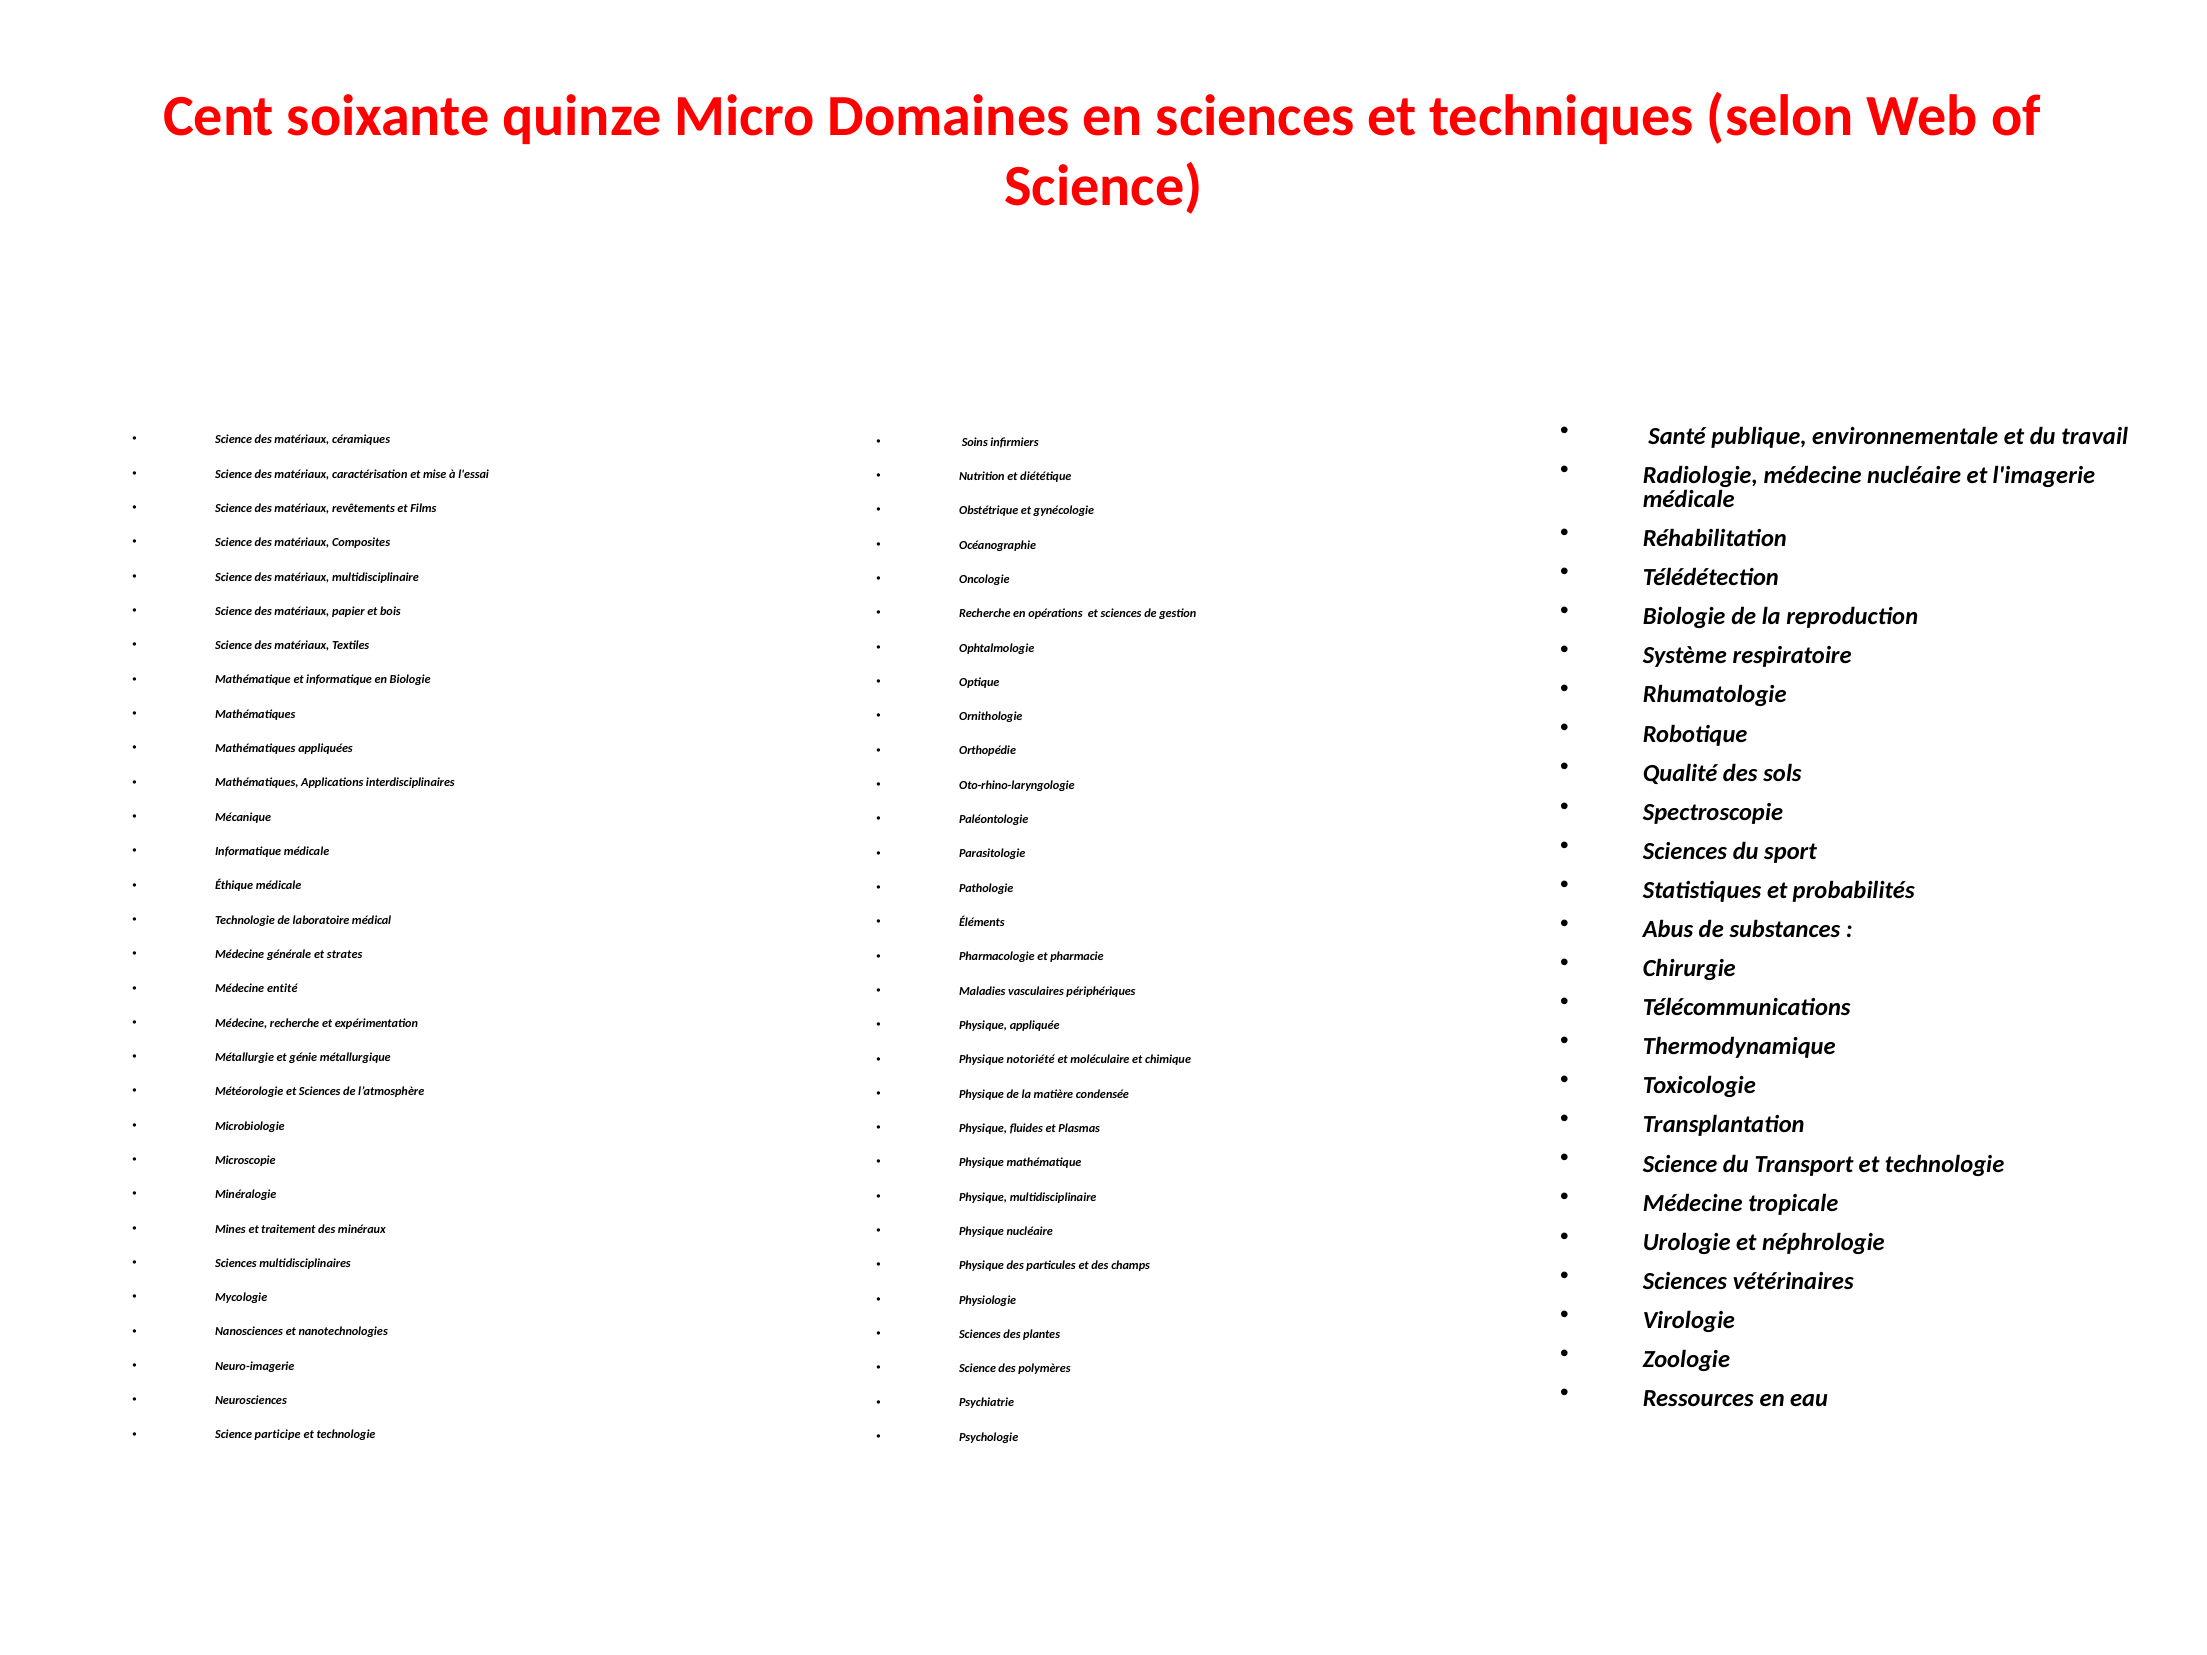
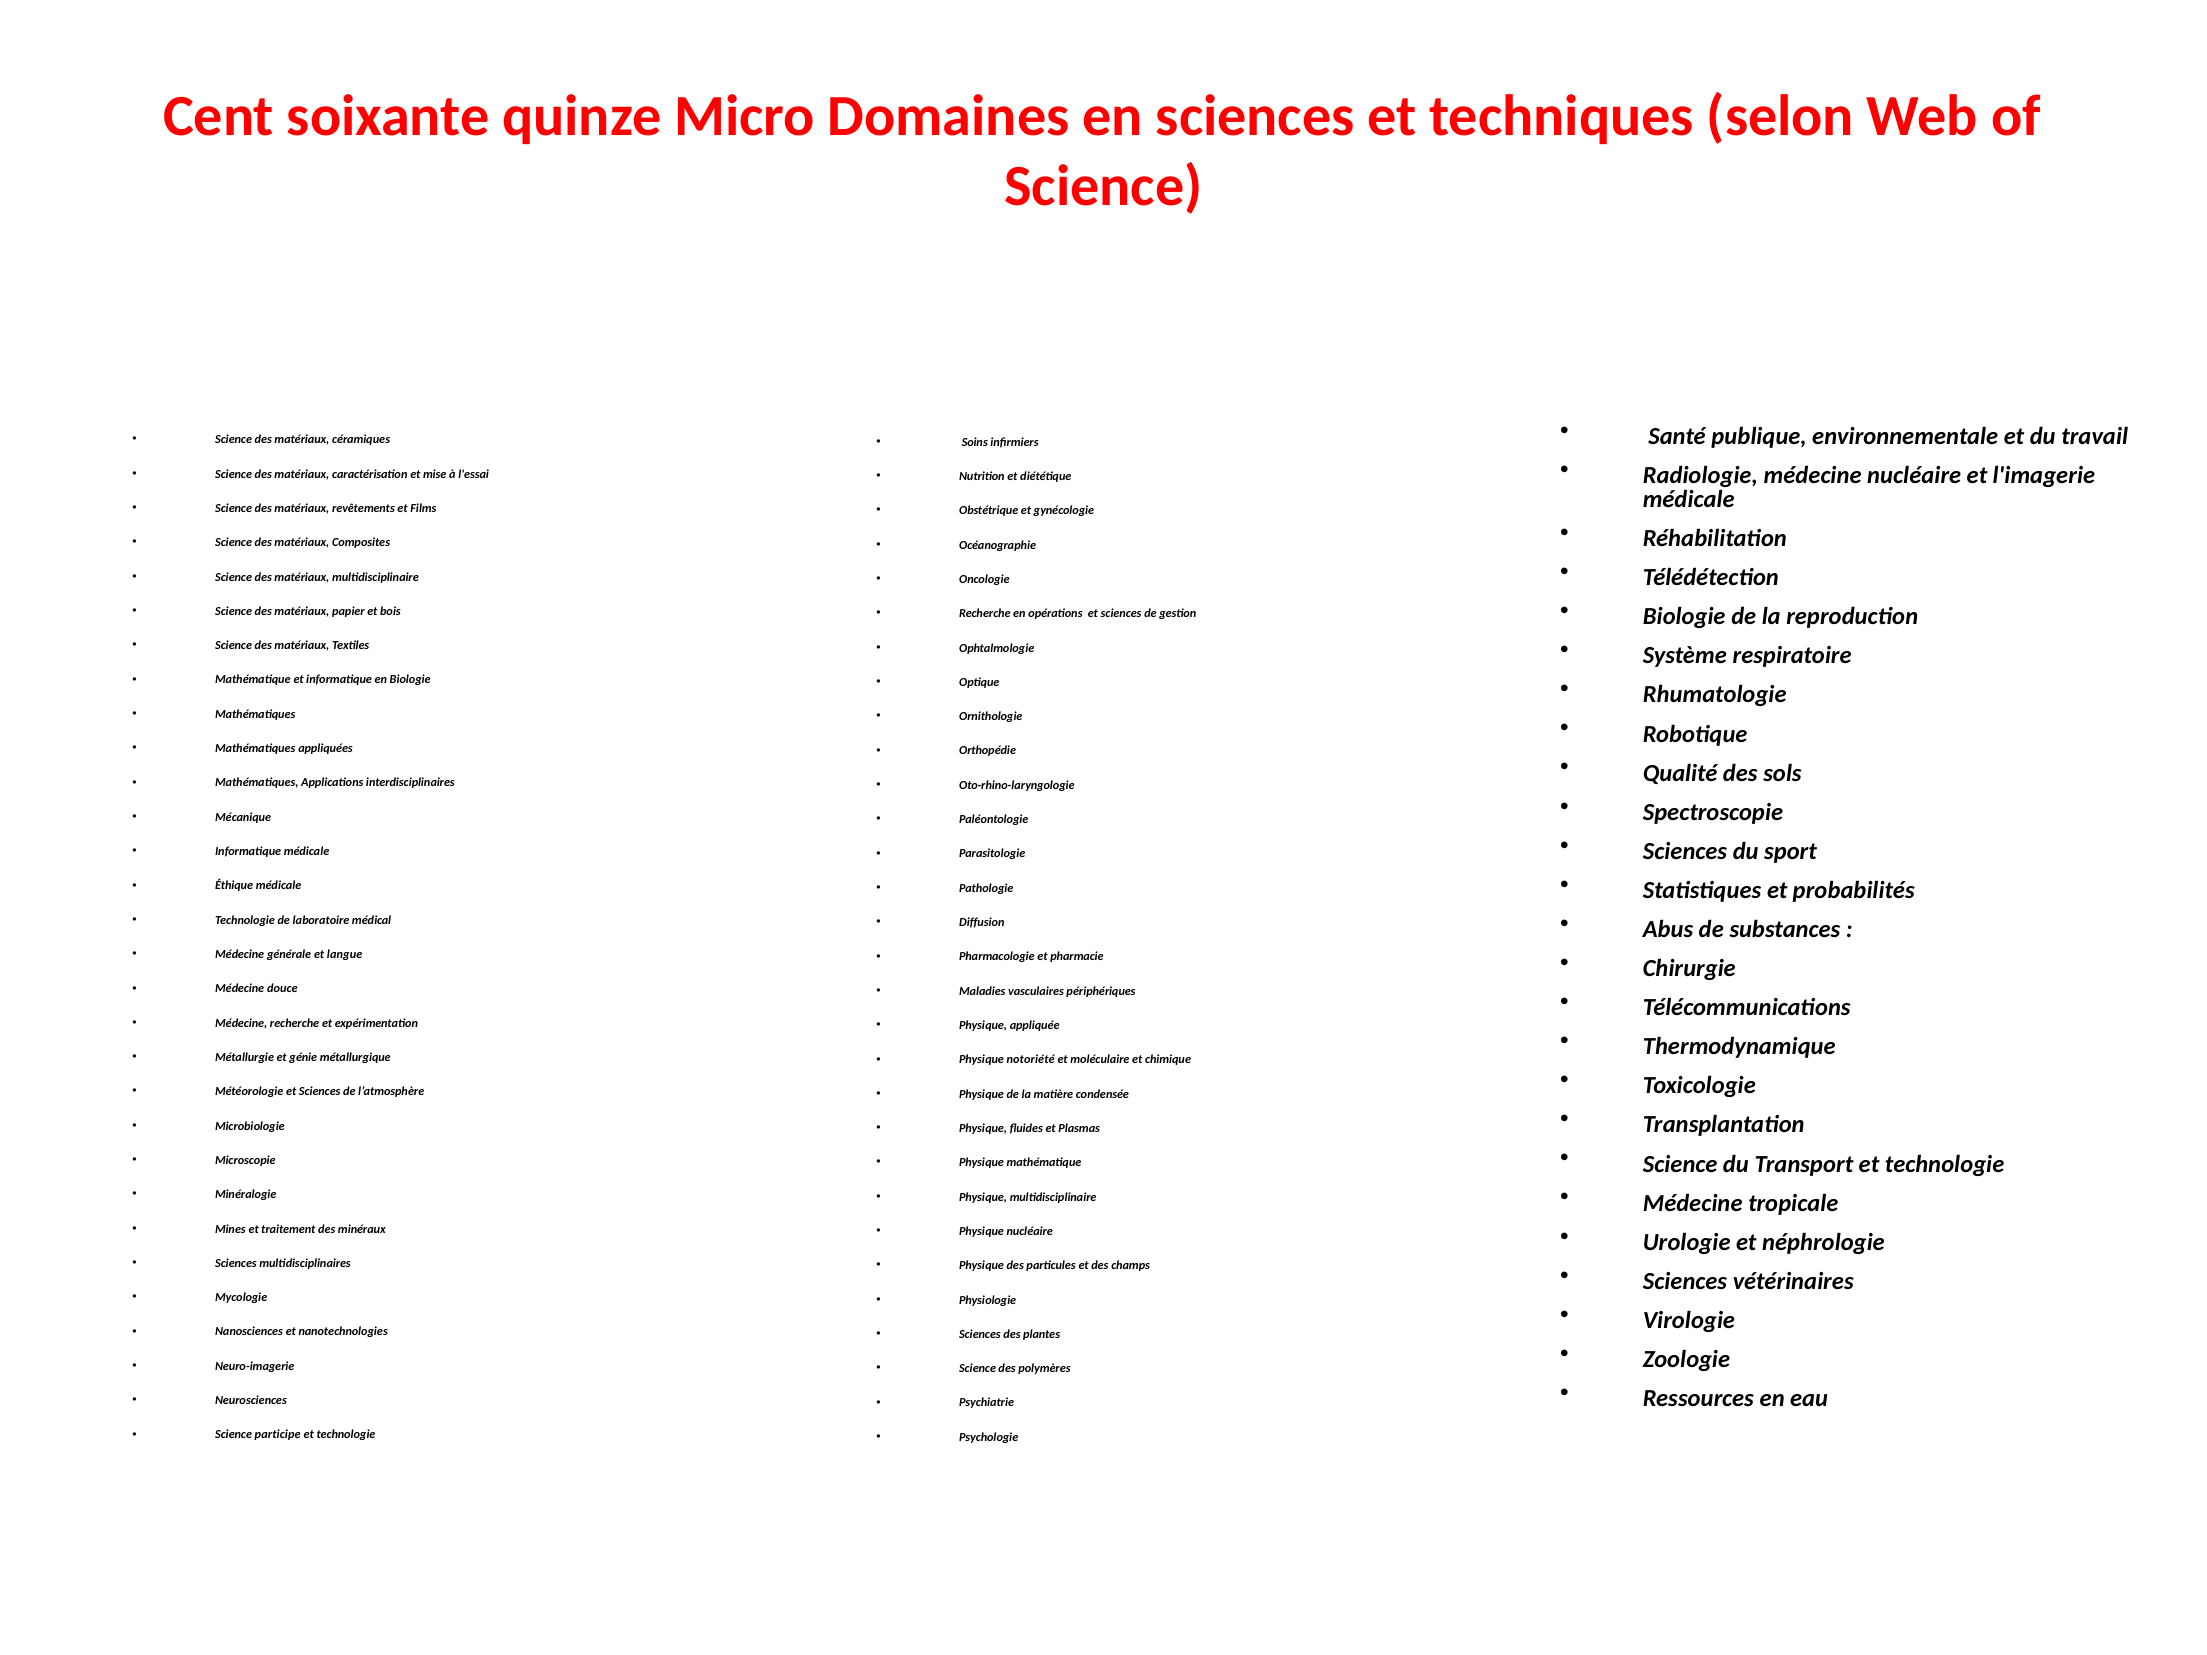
Éléments: Éléments -> Diffusion (982, 923)
strates: strates -> langue (345, 955)
entité: entité -> douce (282, 989)
